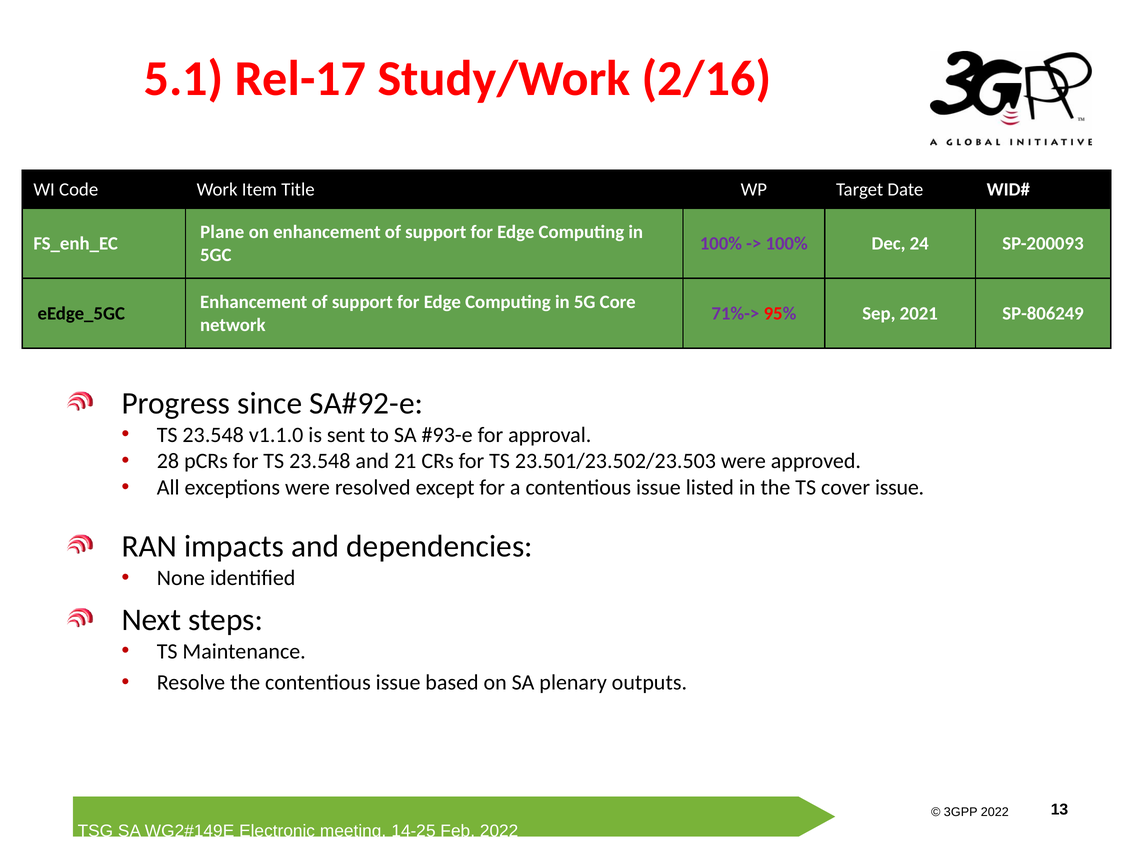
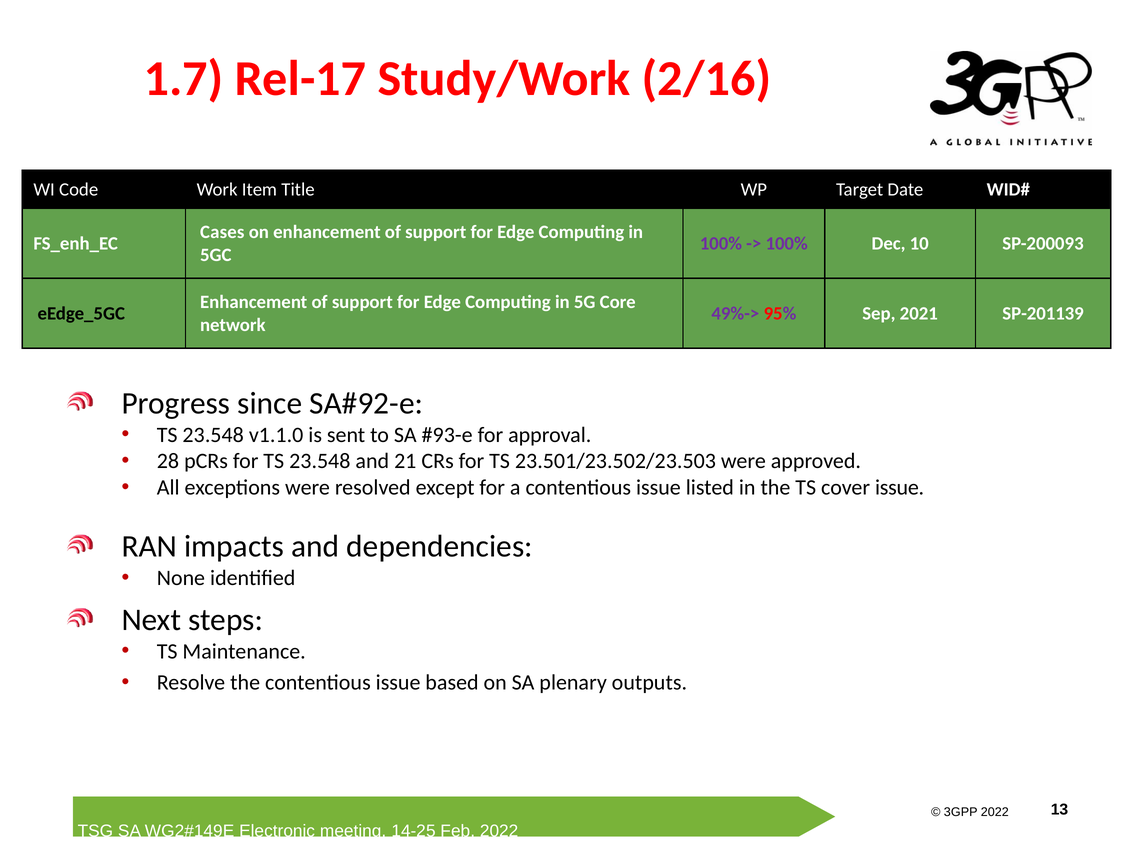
5.1: 5.1 -> 1.7 (184, 79)
Plane: Plane -> Cases (222, 232)
24: 24 -> 10 (919, 244)
71%->: 71%-> -> 49%-> (735, 314)
SP-806249: SP-806249 -> SP-201139 (1043, 314)
